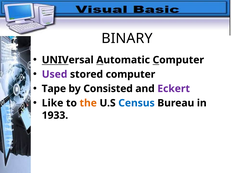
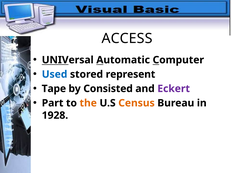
BINARY: BINARY -> ACCESS (127, 39)
Used colour: purple -> blue (55, 74)
stored computer: computer -> represent (130, 74)
Like: Like -> Part (53, 103)
Census colour: blue -> orange (137, 103)
1933: 1933 -> 1928 (55, 116)
